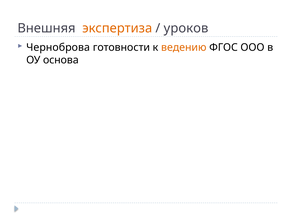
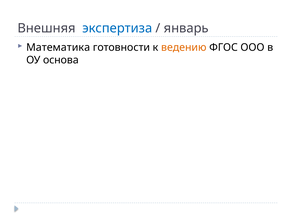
экспертиза colour: orange -> blue (117, 28)
уроков: уроков -> январь (186, 28)
Черноброва: Черноброва -> Математика (58, 47)
